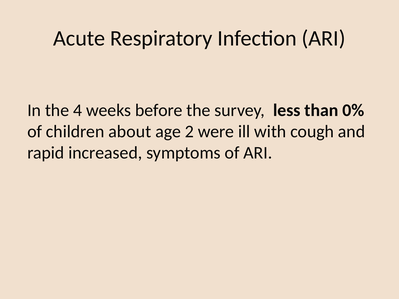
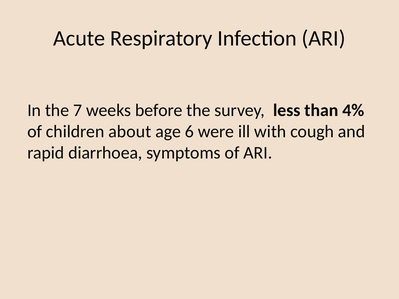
4: 4 -> 7 (78, 110)
0%: 0% -> 4% (353, 110)
2: 2 -> 6 (189, 132)
increased: increased -> diarrhoea (105, 153)
